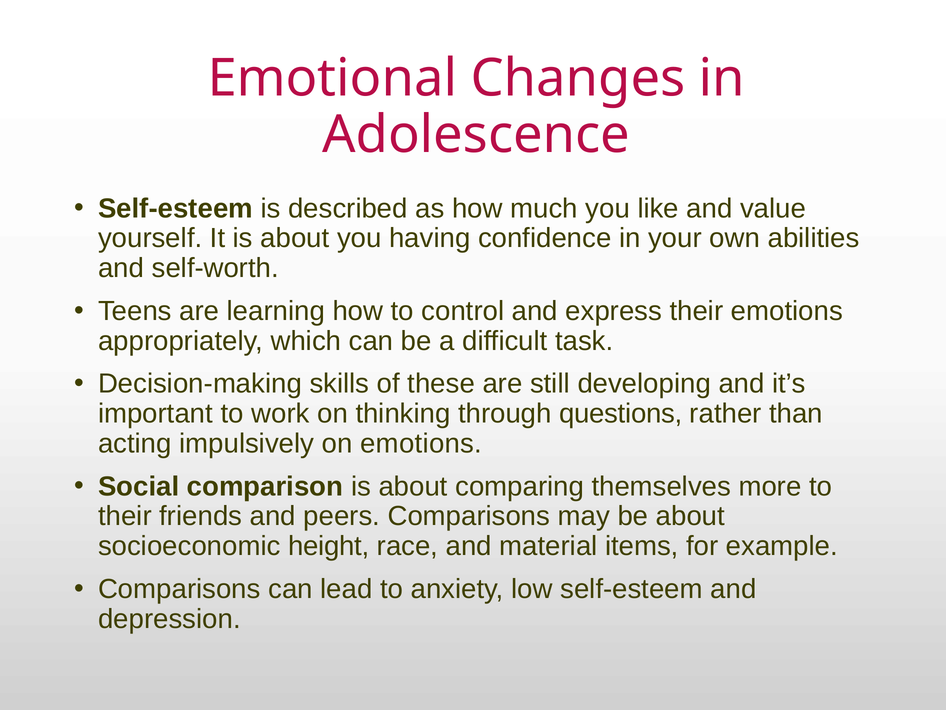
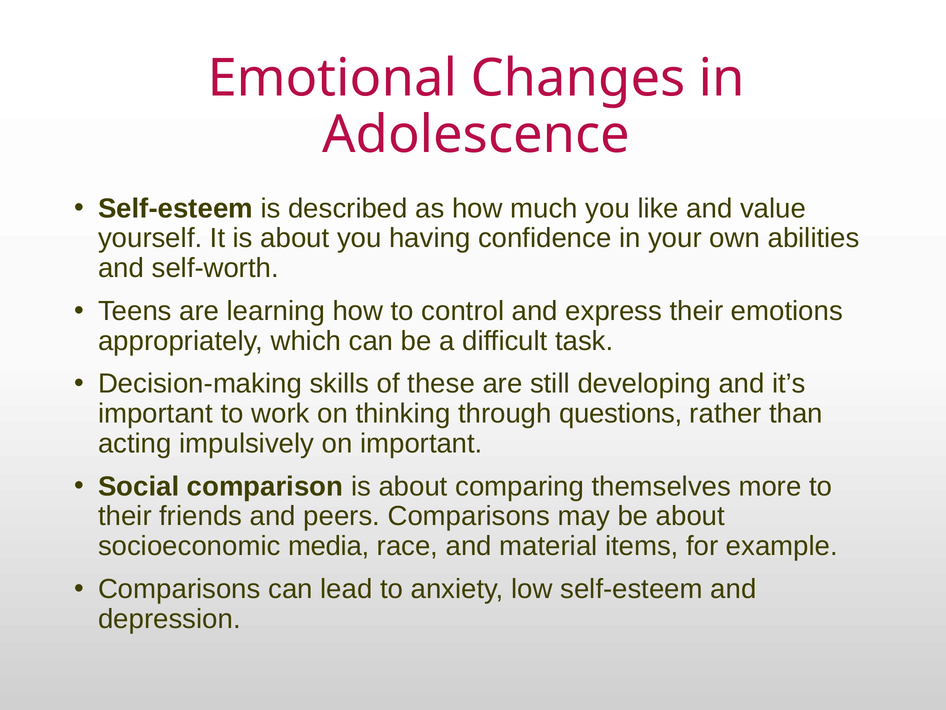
on emotions: emotions -> important (421, 443)
height: height -> media (329, 546)
